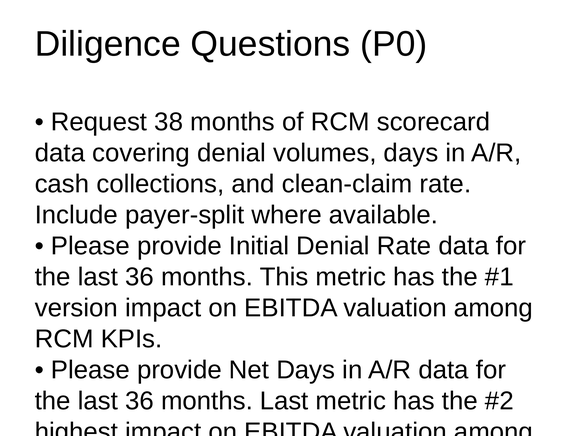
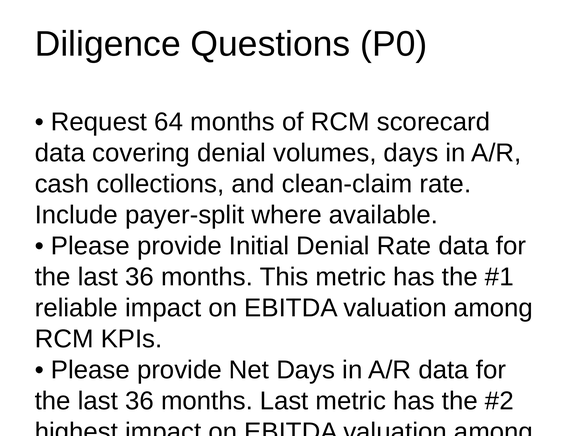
38: 38 -> 64 (169, 122)
version: version -> reliable (76, 308)
